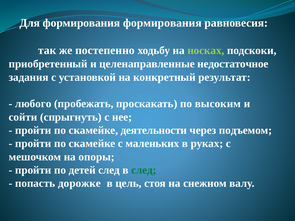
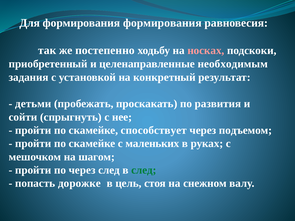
носках colour: light green -> pink (206, 51)
недостаточное: недостаточное -> необходимым (233, 64)
любого: любого -> детьми (33, 104)
высоким: высоким -> развития (218, 104)
деятельности: деятельности -> способствует (154, 130)
опоры: опоры -> шагом (97, 157)
по детей: детей -> через (82, 170)
